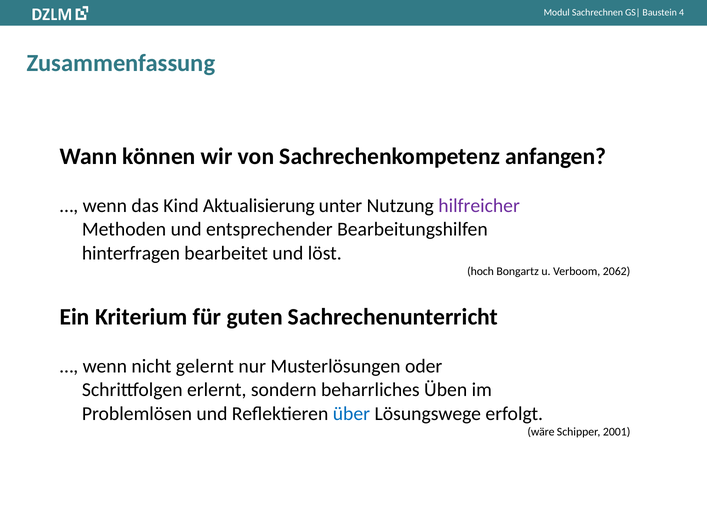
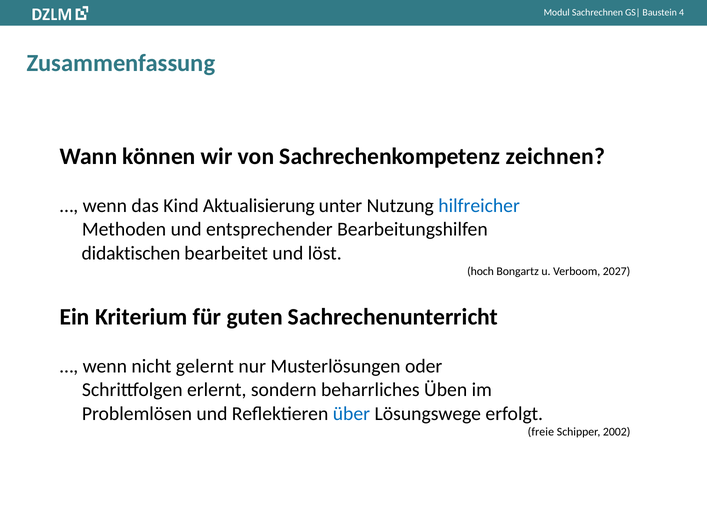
anfangen: anfangen -> zeichnen (555, 156)
hilfreicher colour: purple -> blue (479, 206)
hinterfragen: hinterfragen -> didaktischen (131, 253)
2062: 2062 -> 2027 (617, 271)
wäre: wäre -> freie (541, 431)
2001: 2001 -> 2002 (617, 431)
